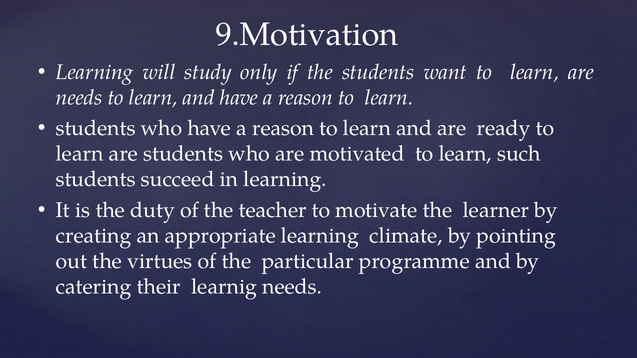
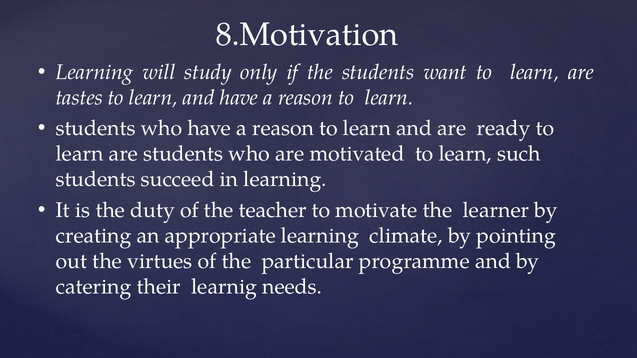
9.Motivation: 9.Motivation -> 8.Motivation (307, 35)
needs: needs -> tastes (79, 98)
